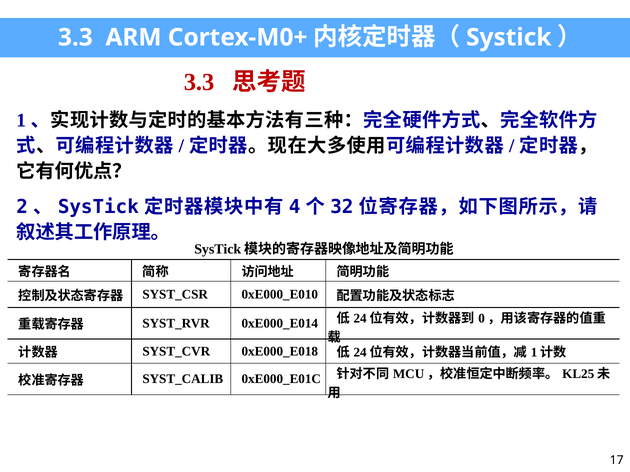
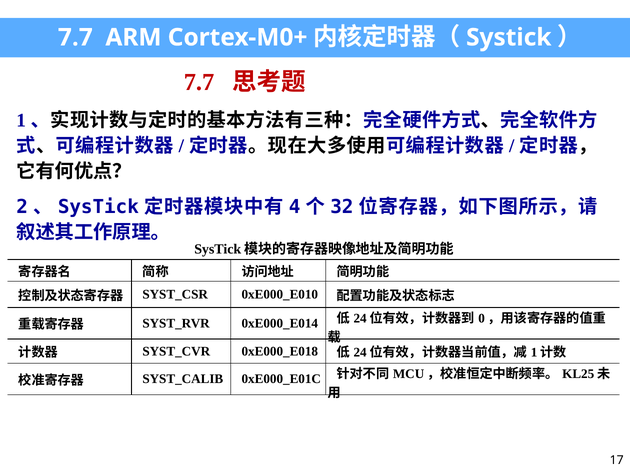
3.3: 3.3 -> 7.7 (75, 37)
3.3: 3.3 -> 7.7 (199, 82)
